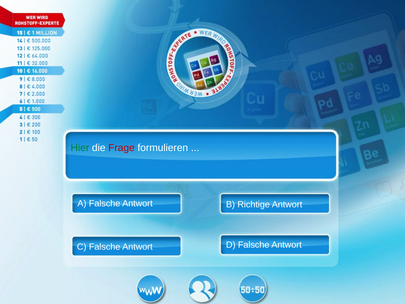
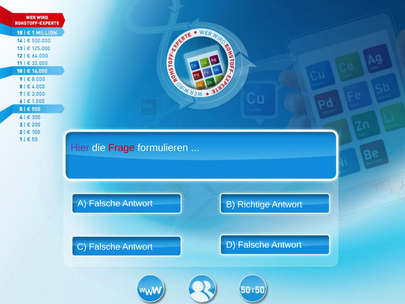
Hier colour: green -> purple (80, 148)
